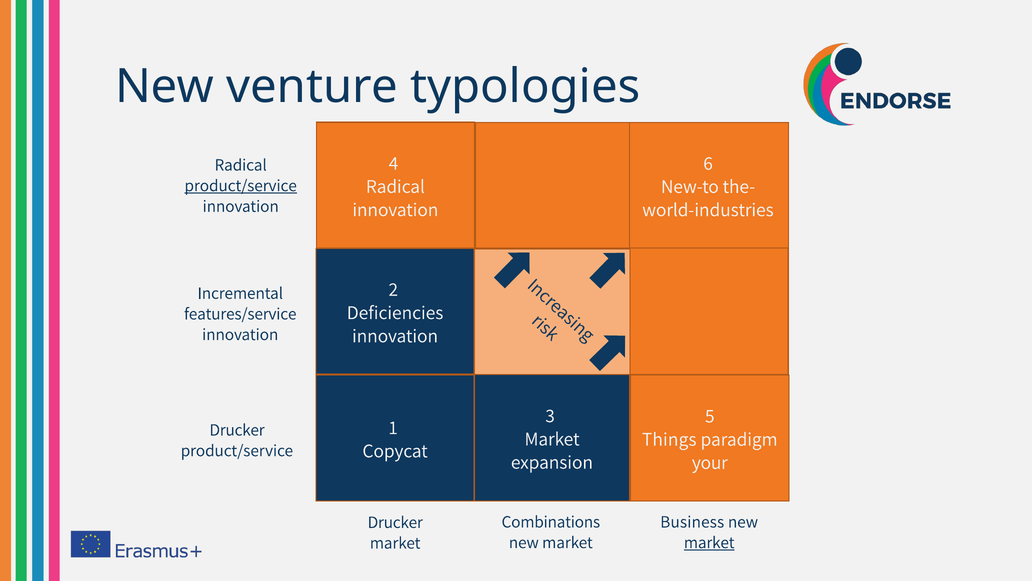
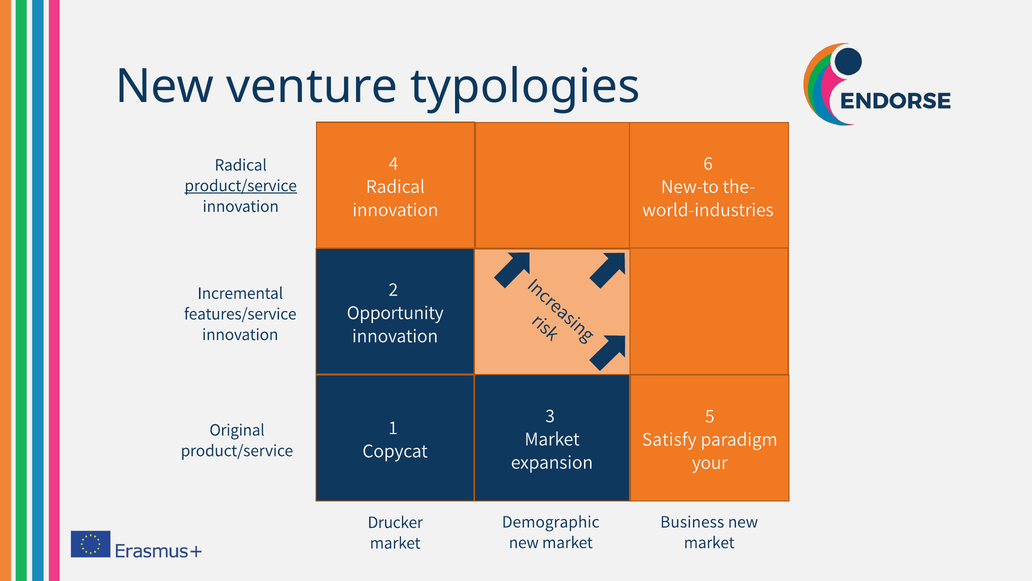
Deficiencies: Deficiencies -> Opportunity (395, 312)
Drucker: Drucker -> Original (237, 430)
Things: Things -> Satisfy (669, 439)
Combinations: Combinations -> Demographic (551, 521)
market underline: present -> none (709, 542)
